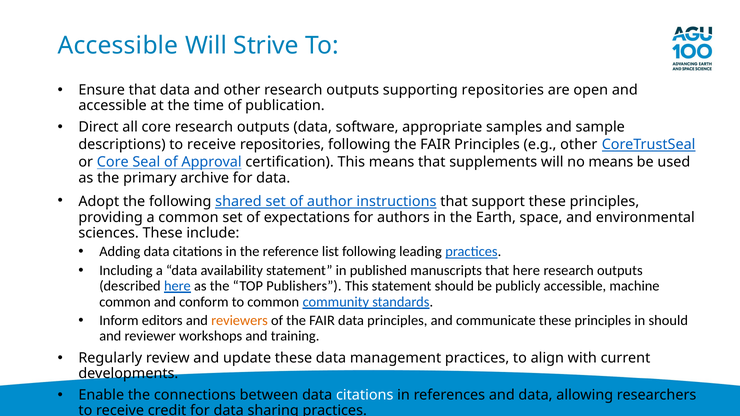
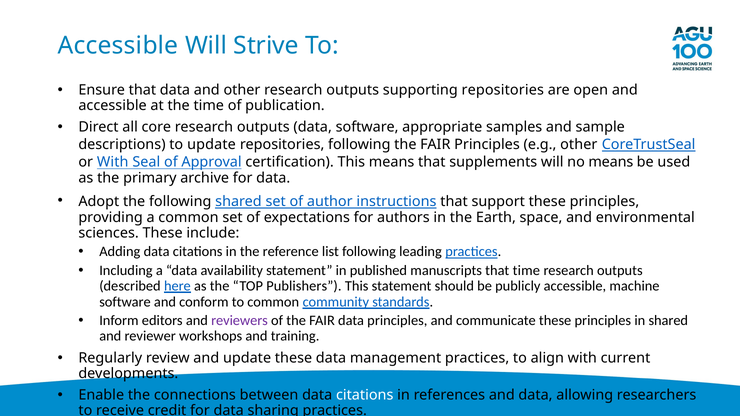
descriptions to receive: receive -> update (212, 145)
or Core: Core -> With (113, 162)
that here: here -> time (526, 271)
common: common -> software (125, 302)
reviewers colour: orange -> purple (240, 321)
in should: should -> shared (668, 321)
